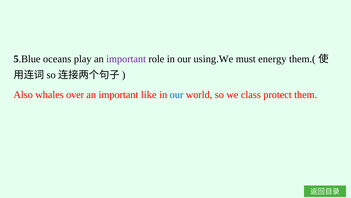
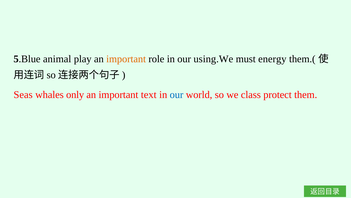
oceans: oceans -> animal (57, 59)
important colour: purple -> orange (126, 59)
Also: Also -> Seas (23, 94)
over: over -> only (75, 94)
like: like -> text (149, 94)
